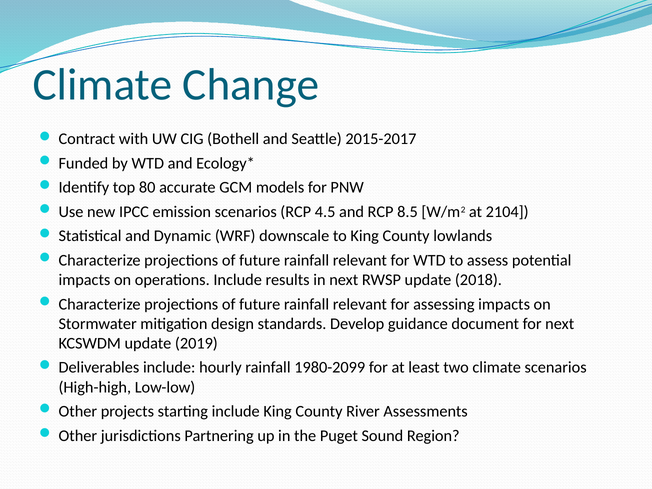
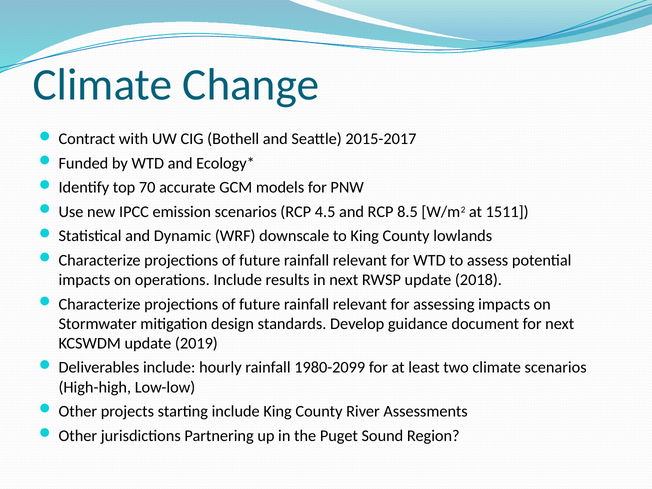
80: 80 -> 70 (147, 188)
2104: 2104 -> 1511 (507, 212)
